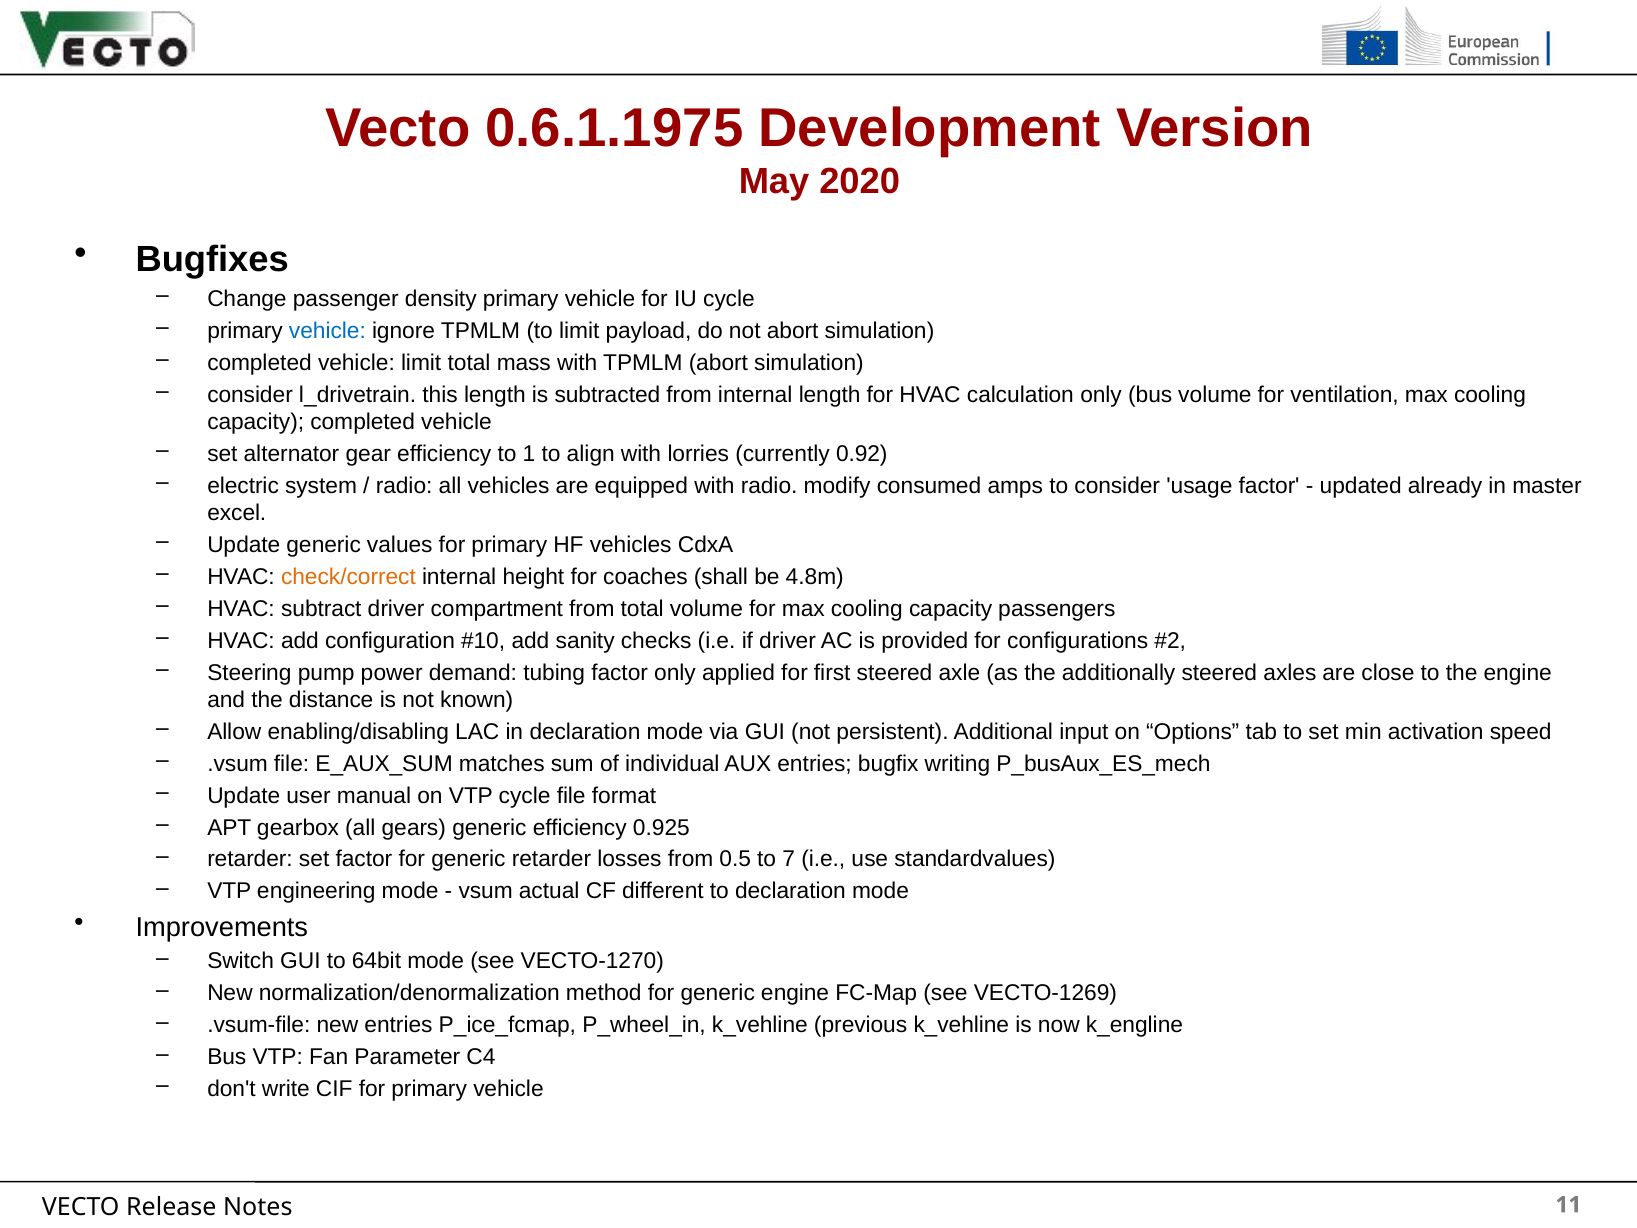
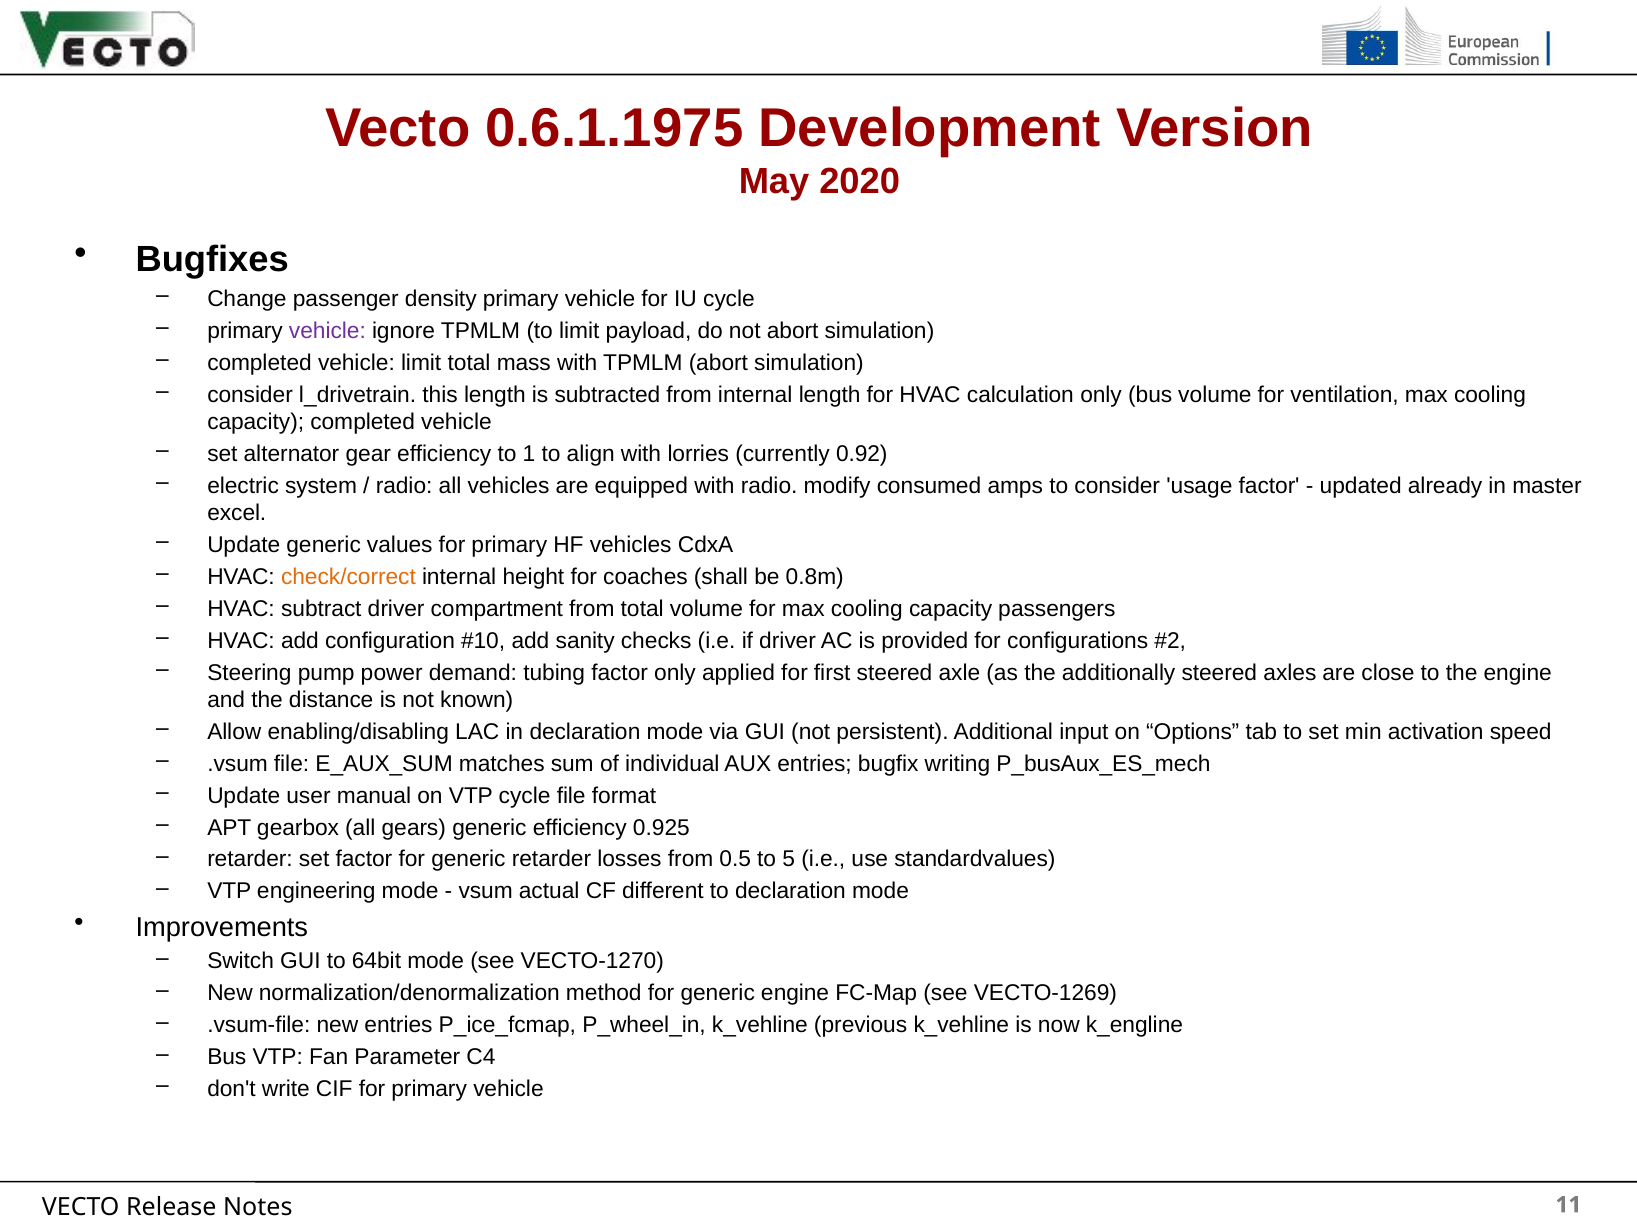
vehicle colour: blue -> purple (327, 331)
4.8m: 4.8m -> 0.8m (815, 577)
7: 7 -> 5 (789, 859)
